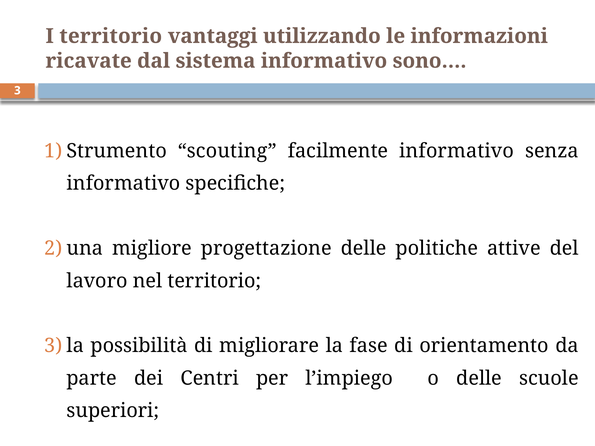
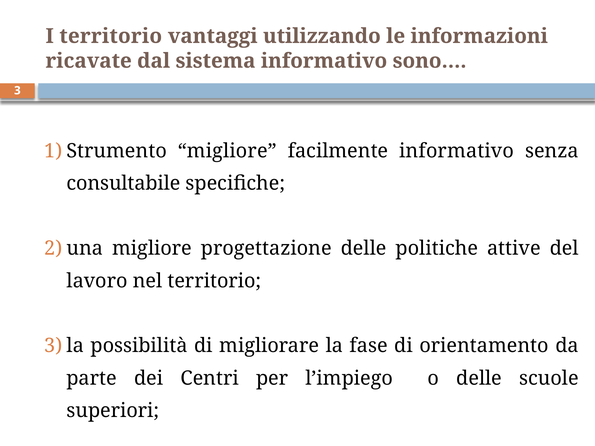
scouting: scouting -> migliore (227, 151)
informativo: informativo -> consultabile (124, 183)
